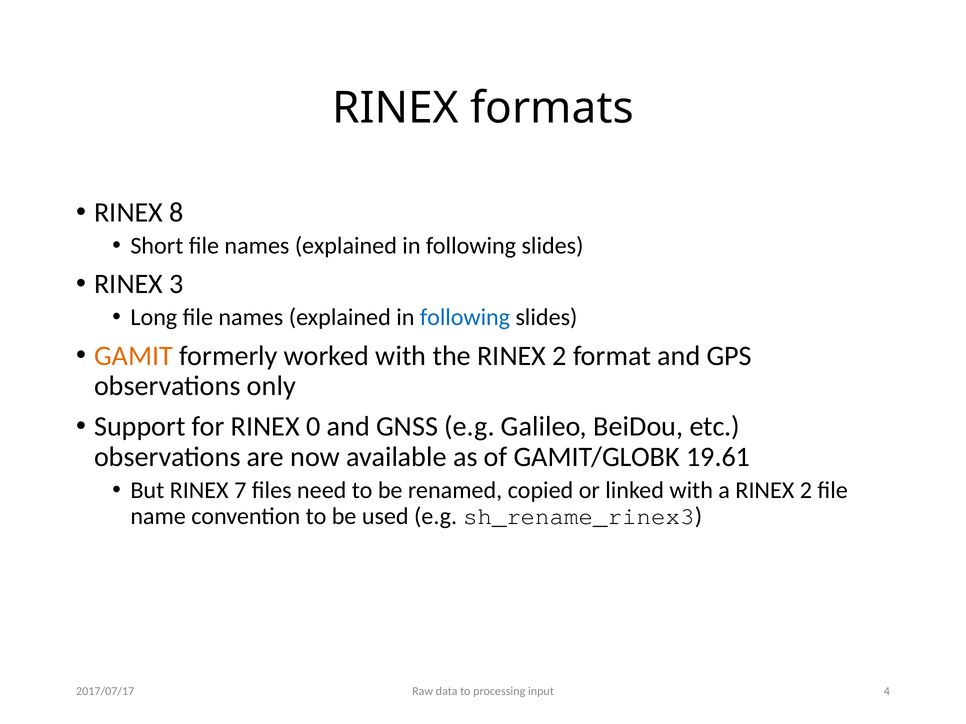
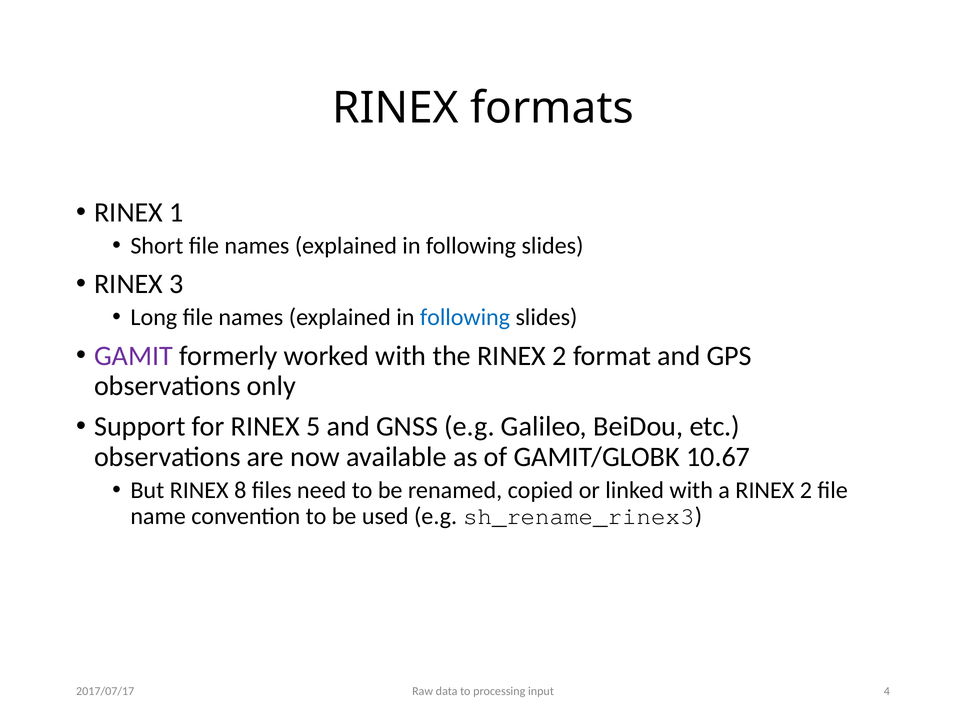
8: 8 -> 1 (176, 213)
GAMIT colour: orange -> purple (134, 356)
0: 0 -> 5 (313, 427)
19.61: 19.61 -> 10.67 (718, 457)
7: 7 -> 8 (240, 491)
